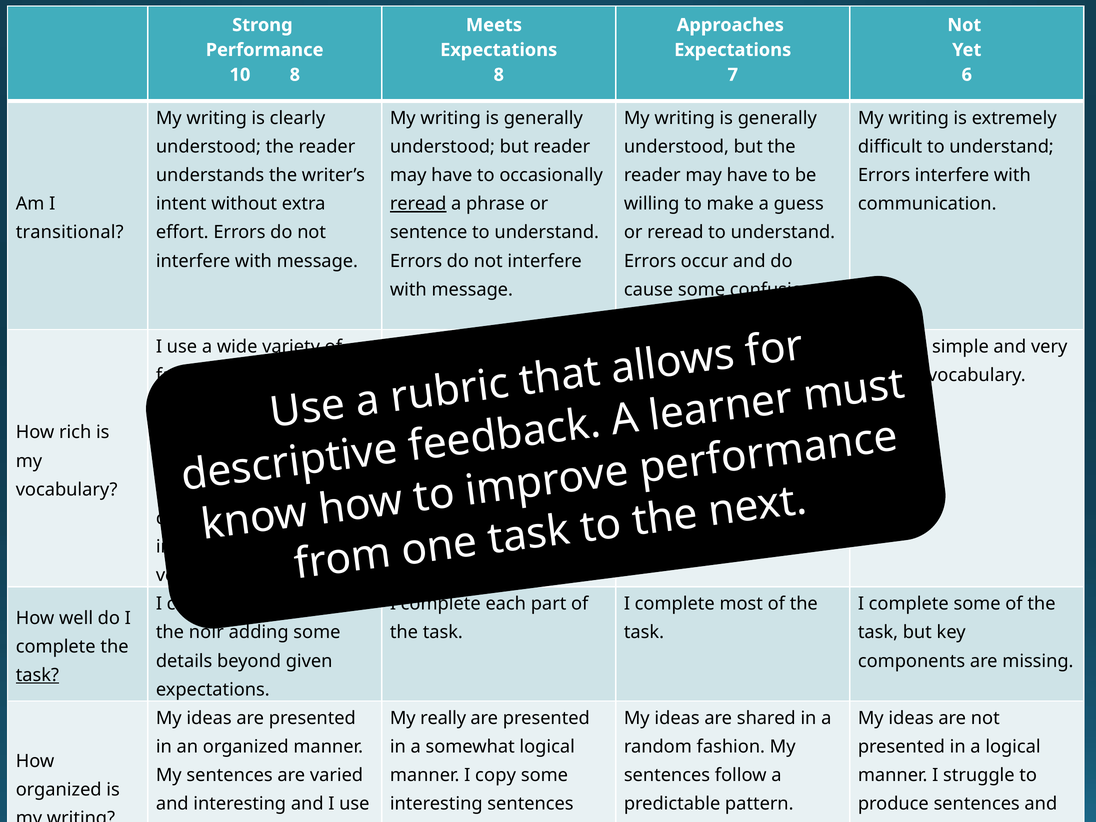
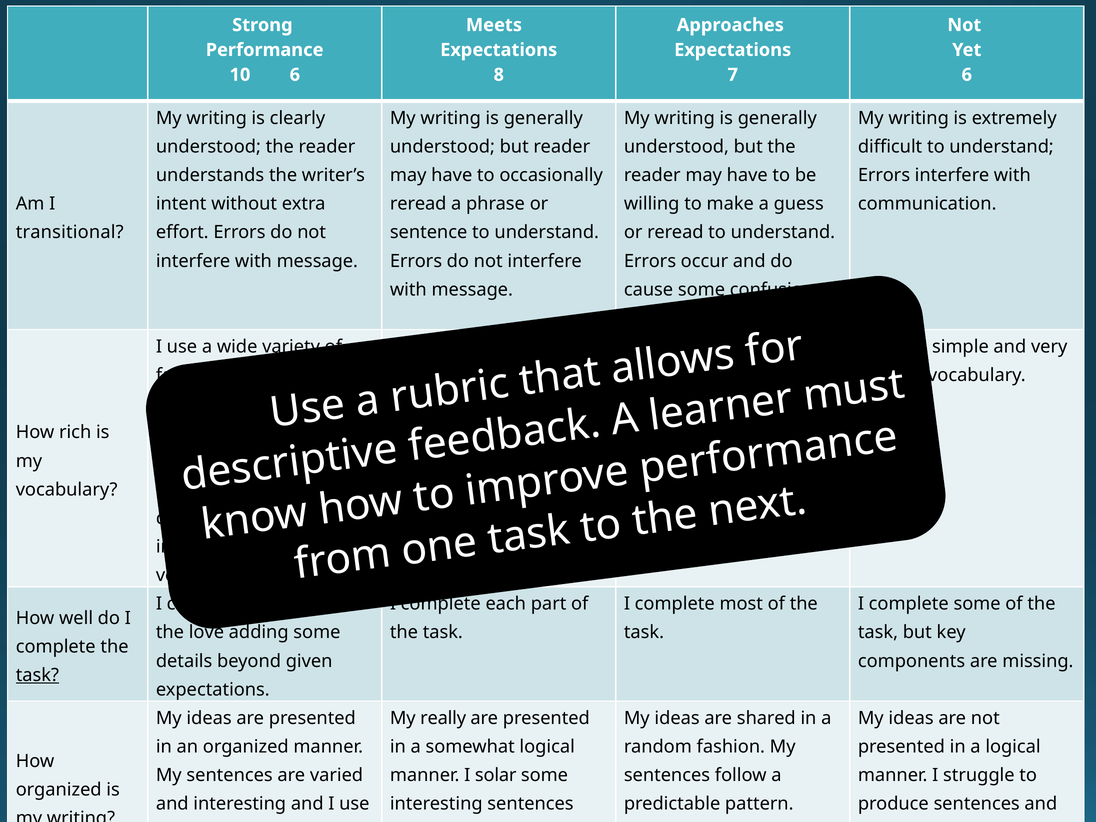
8: 8 -> 6 (295, 75)
reread underline: present -> none (418, 204)
noir: noir -> love (206, 632)
copy: copy -> solar (496, 775)
